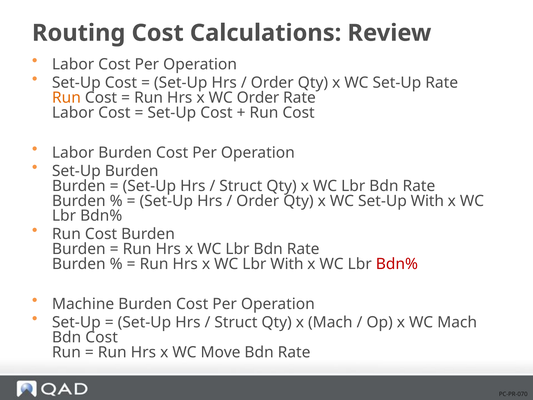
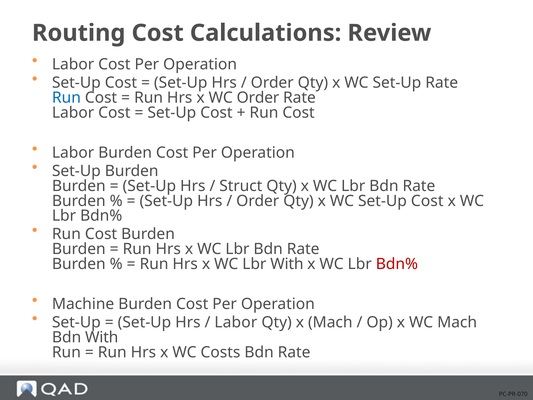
Run colour: orange -> blue (66, 98)
WC Set-Up With: With -> Cost (427, 201)
Struct: Struct -> Labor (236, 322)
Bdn Cost: Cost -> With (102, 337)
Move: Move -> Costs (220, 352)
